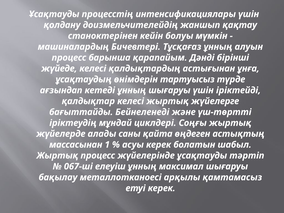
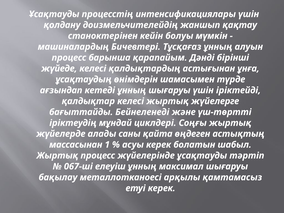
тартуысыз: тартуысыз -> шамасымен (187, 79)
